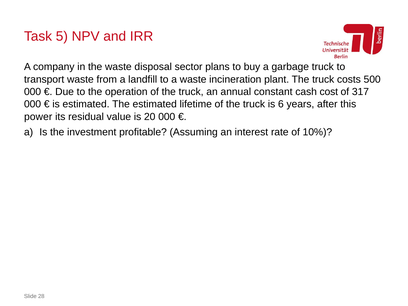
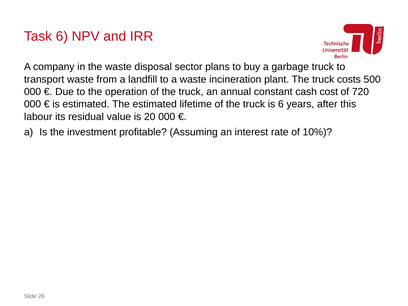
Task 5: 5 -> 6 (62, 36)
317: 317 -> 720 (360, 92)
power: power -> labour (38, 117)
